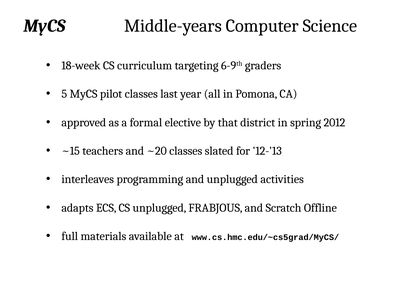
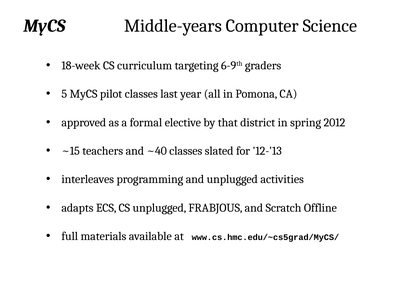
~20: ~20 -> ~40 (157, 151)
